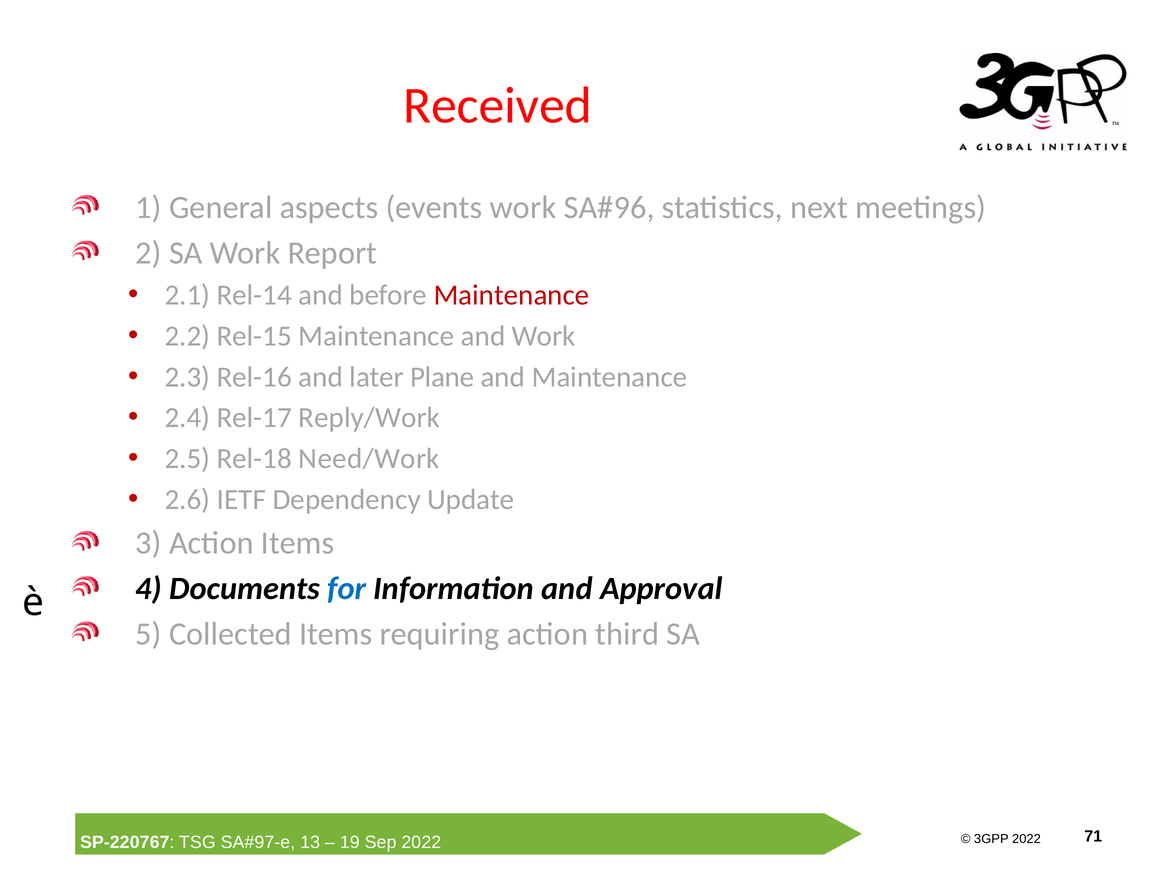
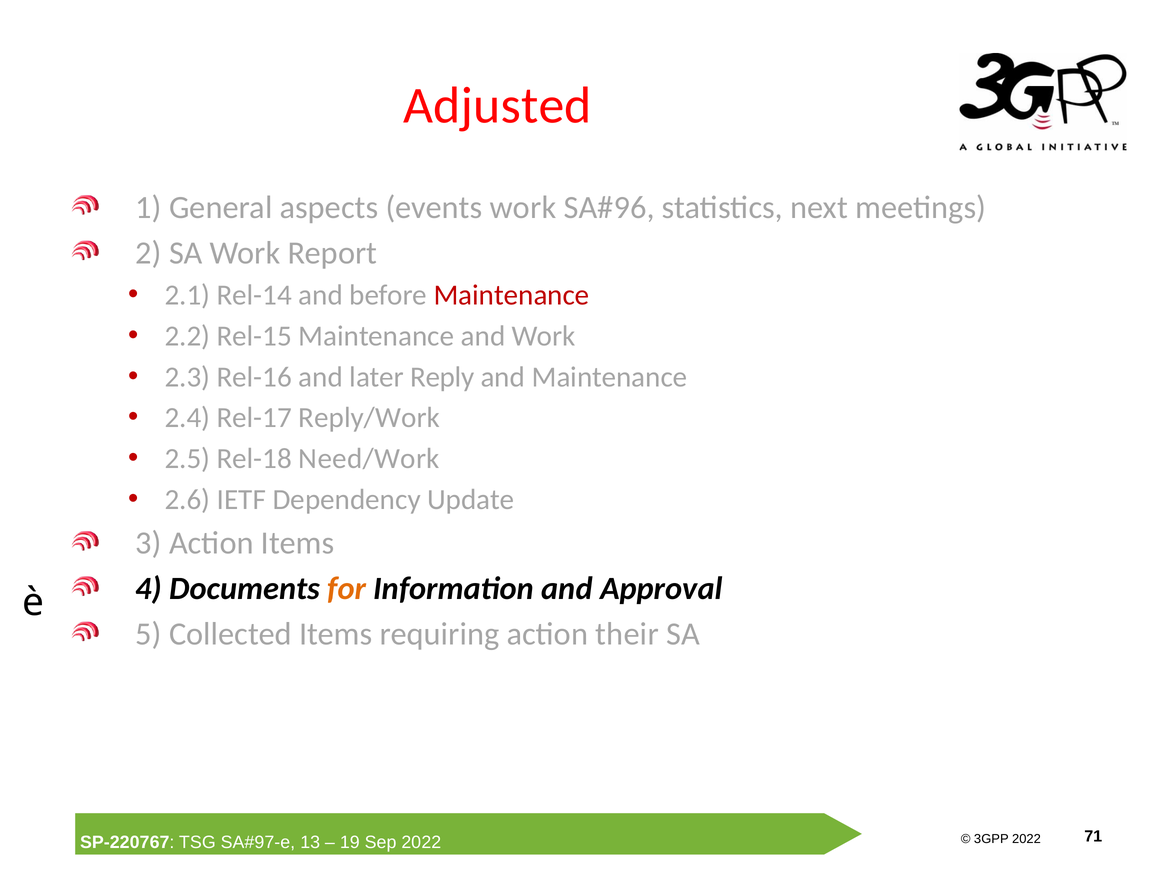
Received: Received -> Adjusted (497, 106)
Plane: Plane -> Reply (442, 377)
for colour: blue -> orange (347, 588)
third: third -> their (627, 634)
